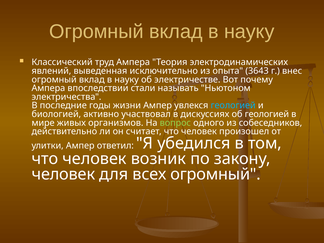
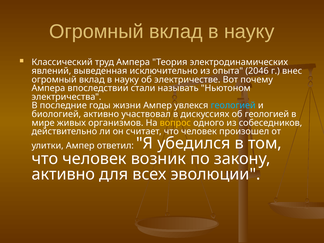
3643: 3643 -> 2046 (257, 71)
вопрос colour: light green -> yellow (175, 123)
человек: человек -> активно (63, 174)
всех огромный: огромный -> эволюции (215, 174)
